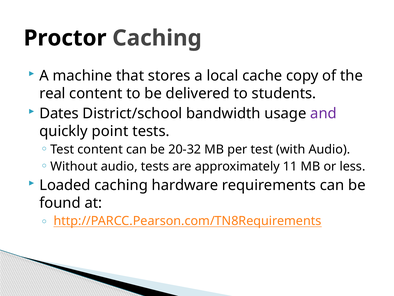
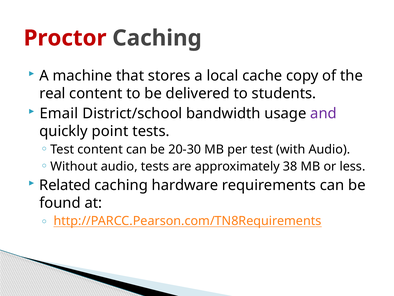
Proctor colour: black -> red (65, 38)
Dates: Dates -> Email (59, 113)
20-32: 20-32 -> 20-30 (185, 149)
11: 11 -> 38 (290, 166)
Loaded: Loaded -> Related (65, 185)
